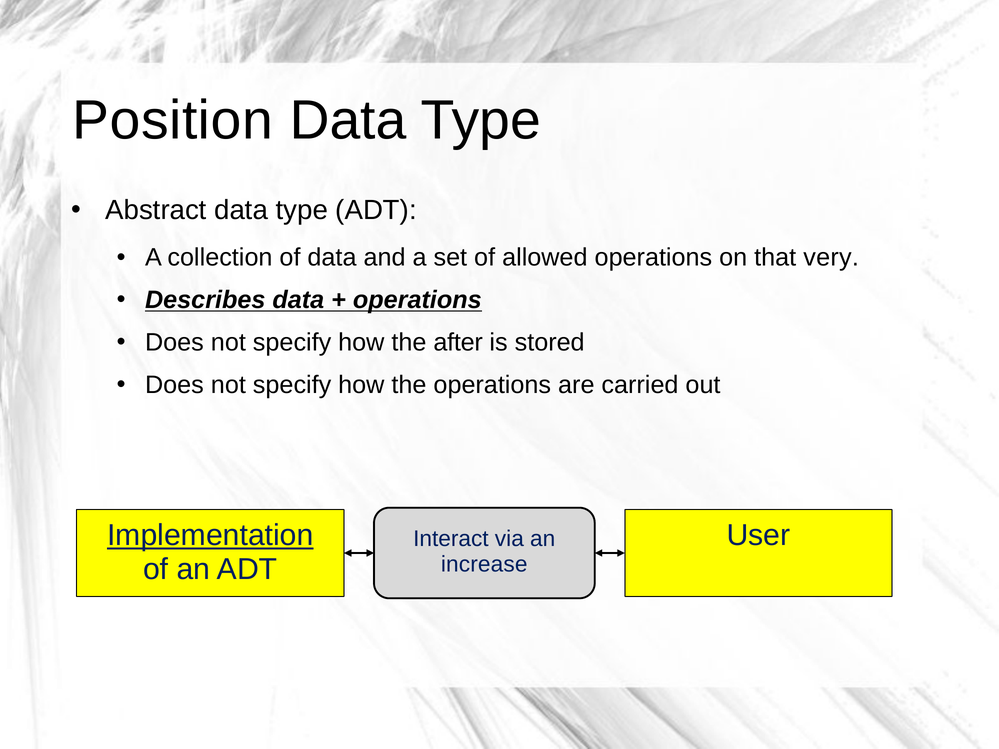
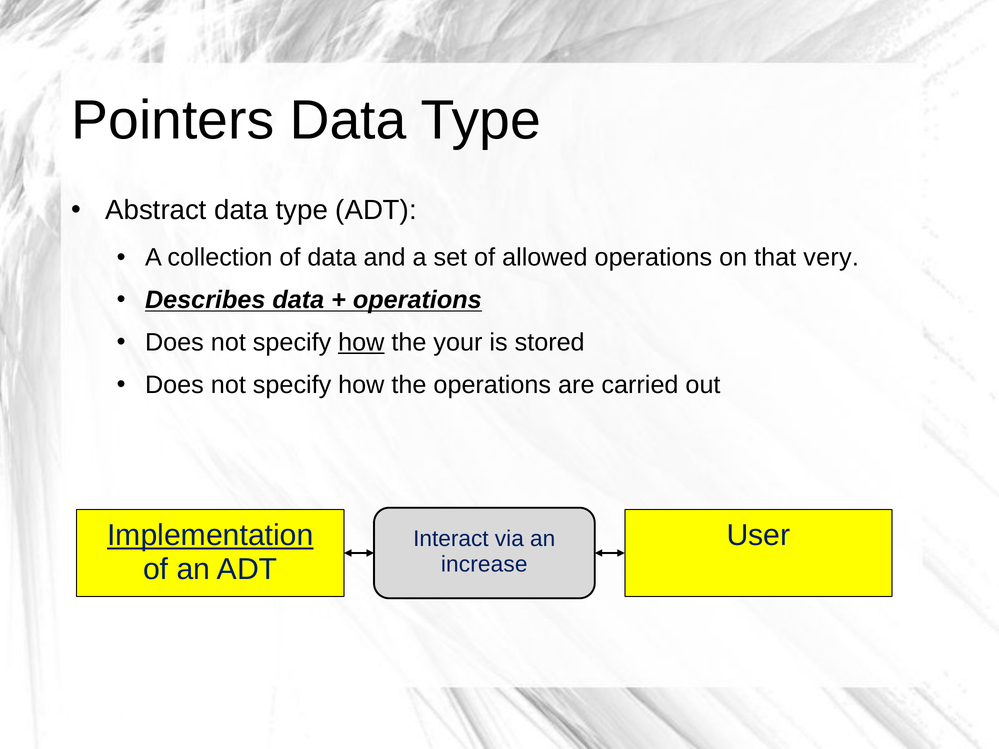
Position: Position -> Pointers (173, 121)
how underline: none -> present (361, 342)
after: after -> your (458, 342)
